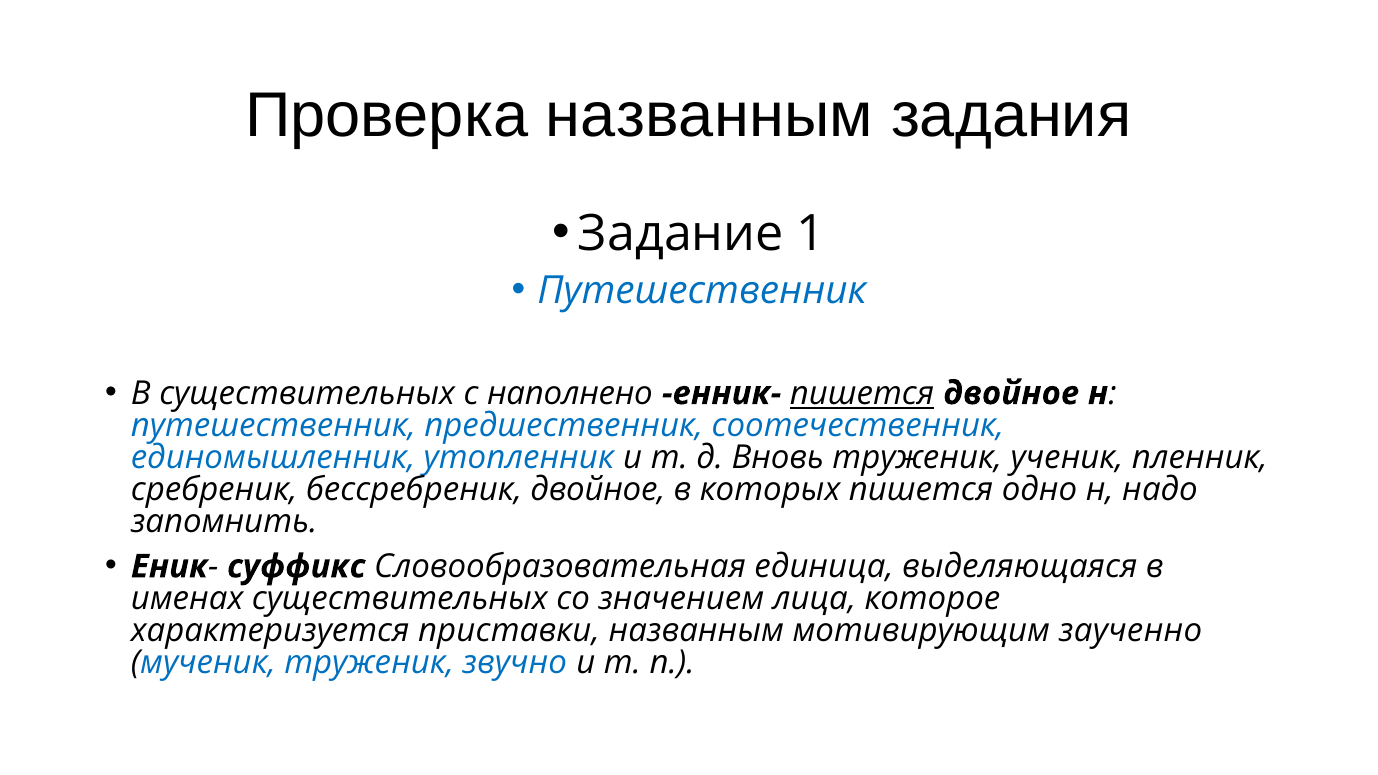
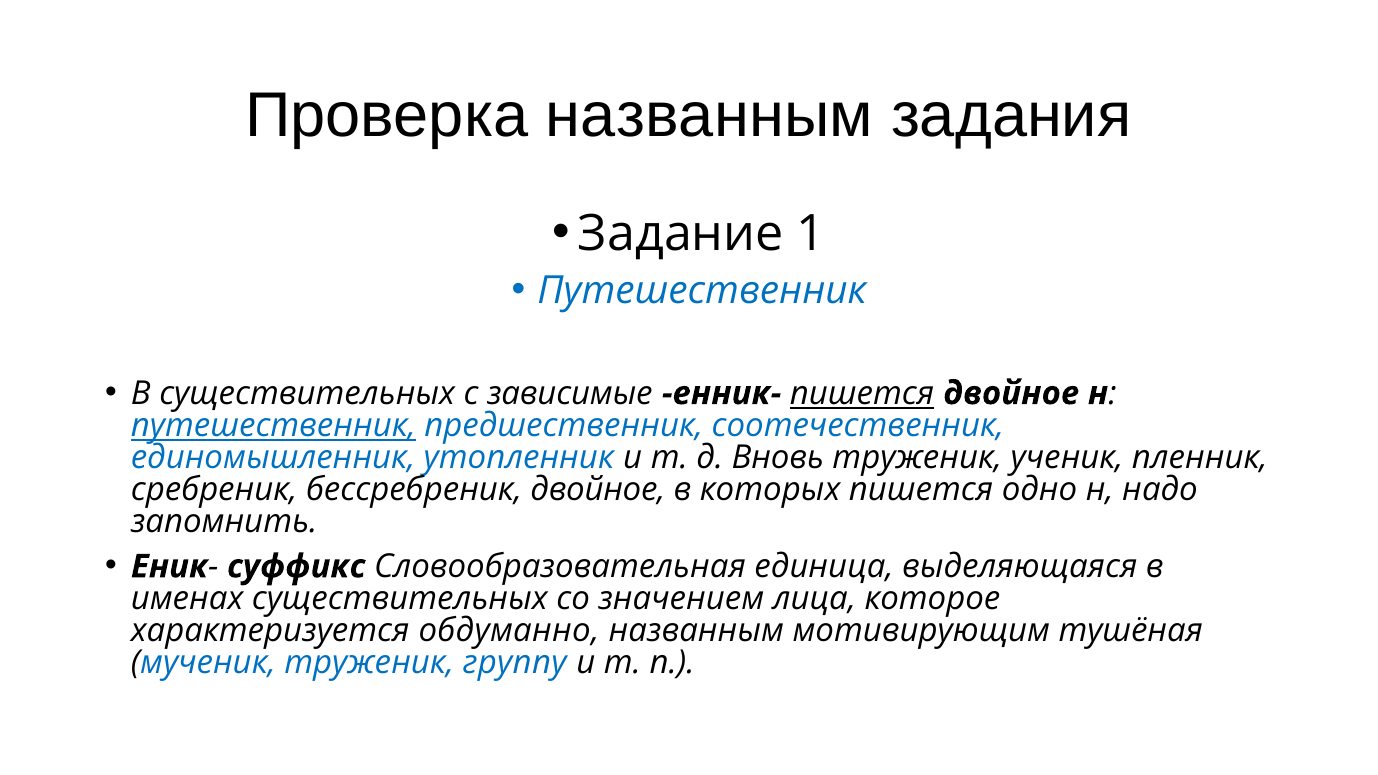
наполнено: наполнено -> зависимые (570, 393)
путешественник underline: none -> present (273, 425)
приставки: приставки -> обдуманно (509, 631)
заученно: заученно -> тушёная (1131, 631)
звучно: звучно -> группу (515, 663)
